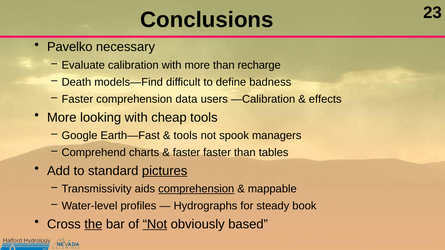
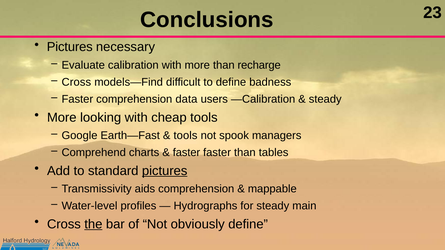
Pavelko: Pavelko -> Pictures (70, 47)
Death: Death -> Cross (76, 82)
effects: effects -> steady (325, 99)
comprehension underline: present -> none (196, 189)
book: book -> main (304, 206)
Not underline: present -> none (155, 224)
obviously based: based -> define (248, 224)
